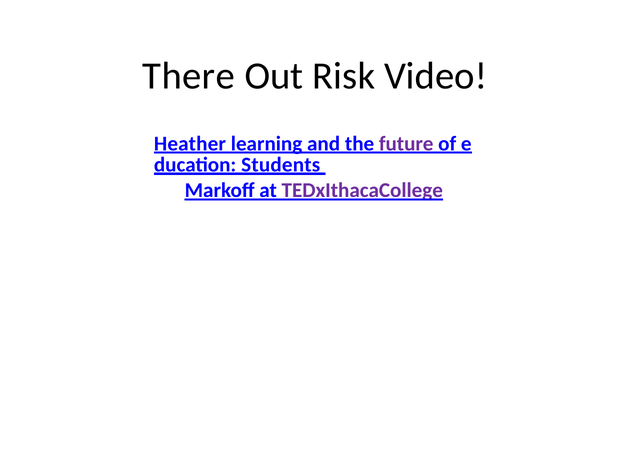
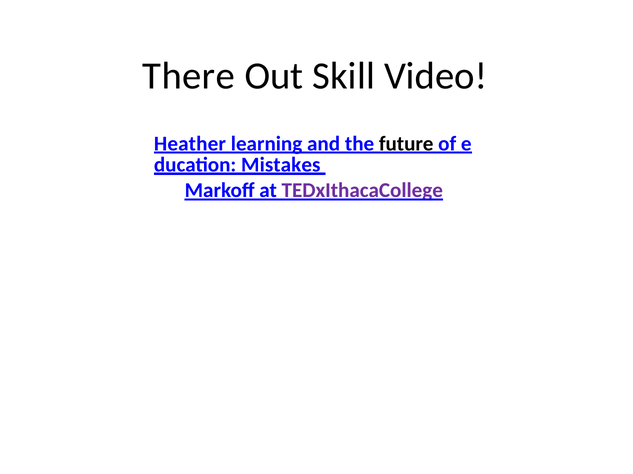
Risk: Risk -> Skill (344, 76)
future colour: purple -> black (406, 144)
Students: Students -> Mistakes (281, 165)
